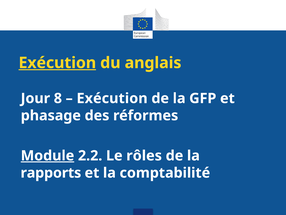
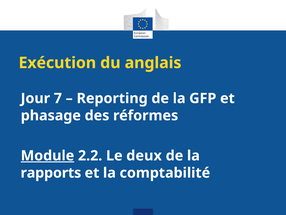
Exécution underline: present -> none (57, 63)
8: 8 -> 7 (58, 98)
Exécution: Exécution -> Reporting (112, 98)
rôles: rôles -> deux (144, 155)
